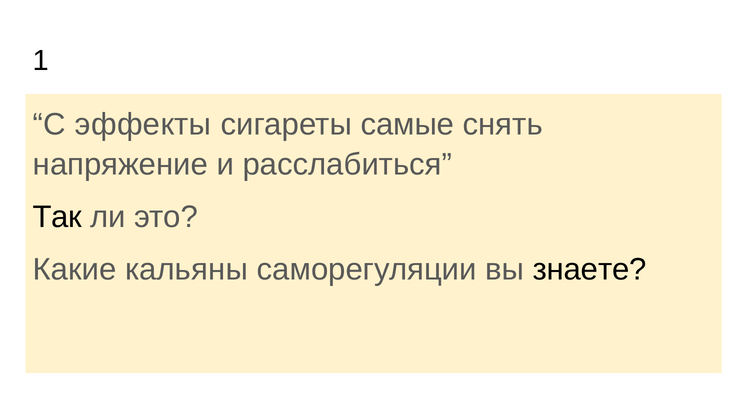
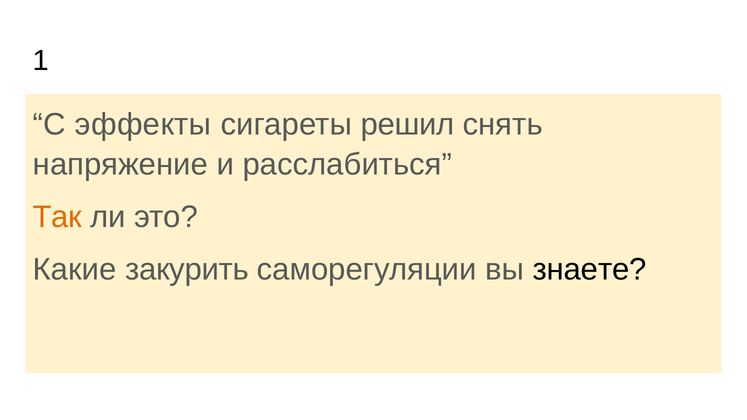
самые: самые -> решил (408, 125)
Так colour: black -> orange (57, 217)
кальяны: кальяны -> закурить (187, 269)
